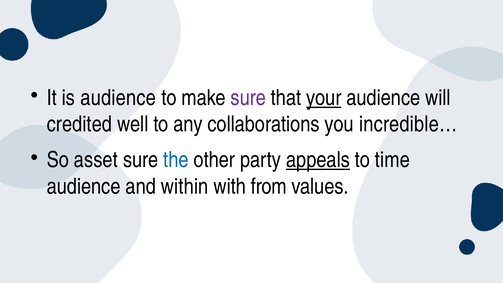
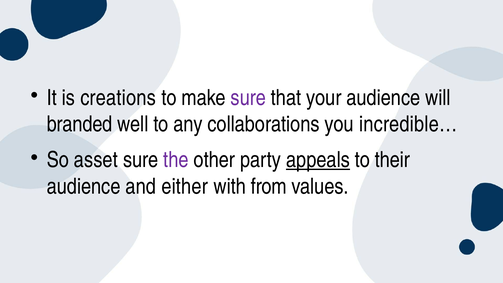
is audience: audience -> creations (118, 98)
your underline: present -> none (324, 98)
credited: credited -> branded (80, 124)
the colour: blue -> purple (176, 160)
time: time -> their (392, 160)
within: within -> either (185, 187)
